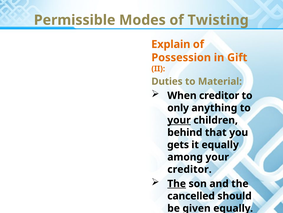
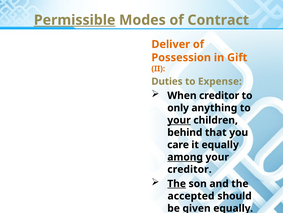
Permissible underline: none -> present (75, 20)
Twisting: Twisting -> Contract (218, 20)
Explain: Explain -> Deliver (171, 44)
Material: Material -> Expense (220, 81)
gets: gets -> care (178, 144)
among underline: none -> present (185, 157)
cancelled: cancelled -> accepted (191, 195)
